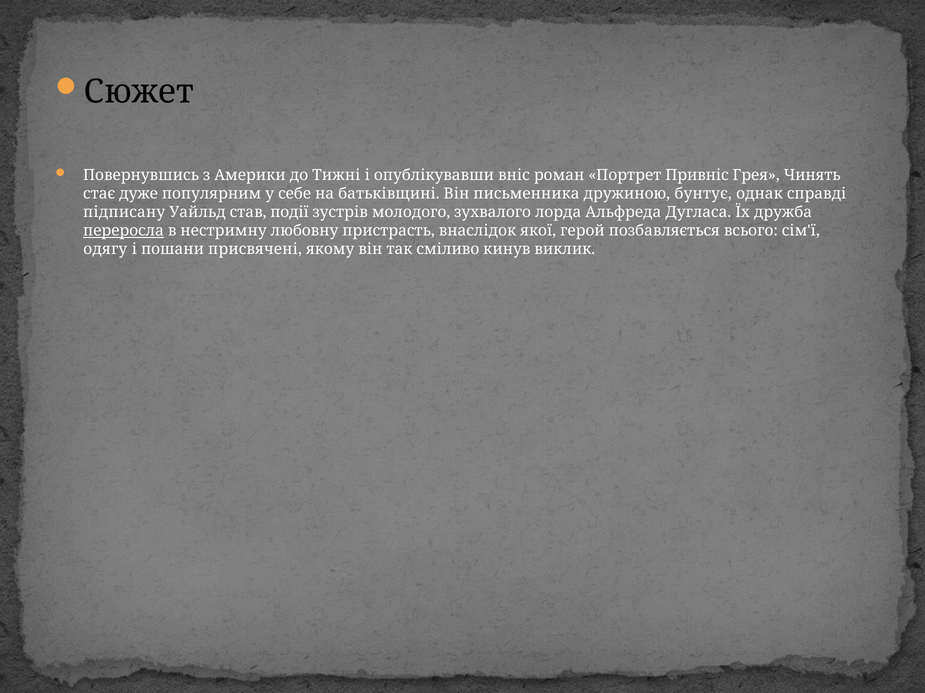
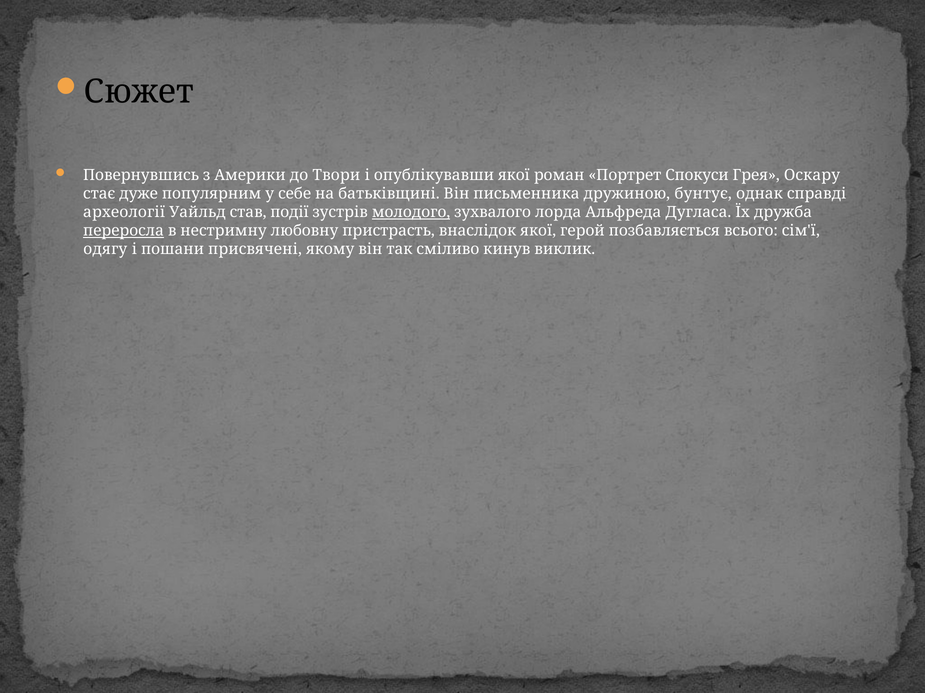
Тижні: Тижні -> Твори (336, 175)
опублікувавши вніс: вніс -> якої (514, 175)
Привніс: Привніс -> Спокуси (697, 175)
Чинять: Чинять -> Оскару (812, 175)
підписану: підписану -> археології (124, 212)
молодого underline: none -> present (411, 212)
